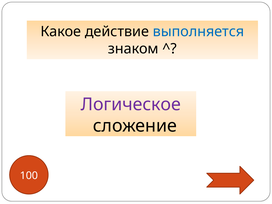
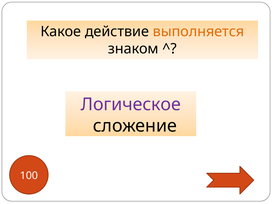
выполняется colour: blue -> orange (198, 32)
